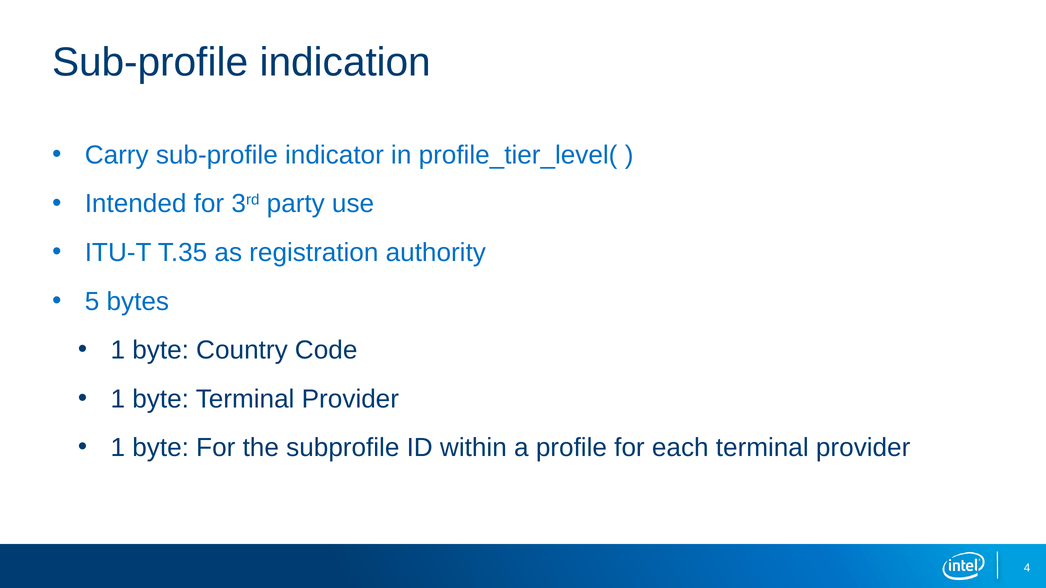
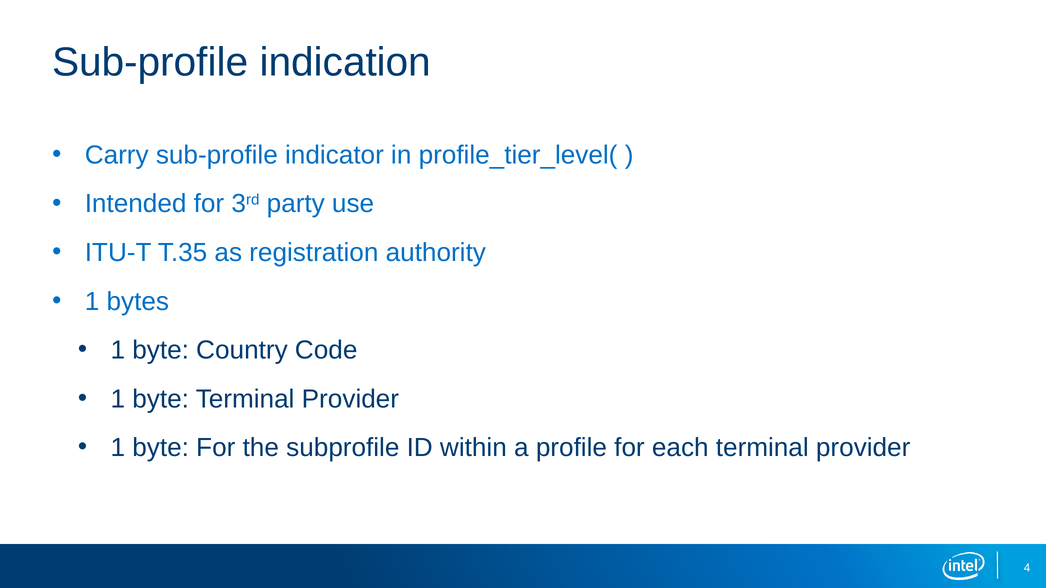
5: 5 -> 1 (92, 302)
